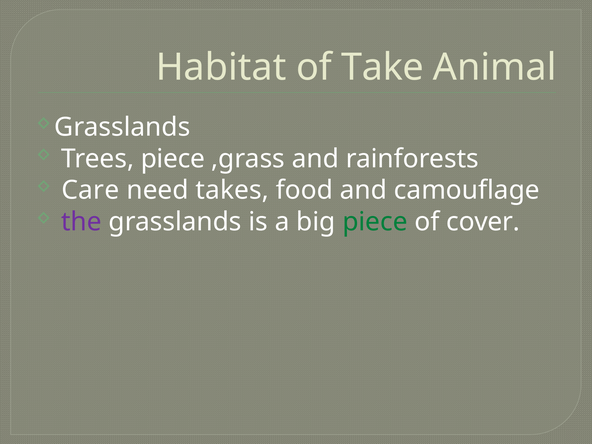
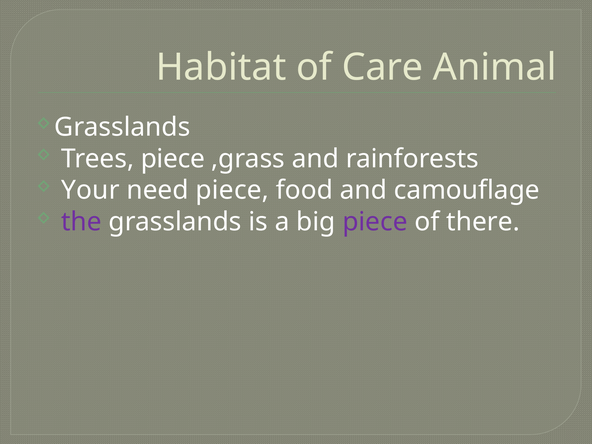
Take: Take -> Care (383, 67)
Care: Care -> Your (90, 190)
need takes: takes -> piece (232, 190)
piece colour: green -> purple (375, 222)
cover: cover -> there (483, 222)
